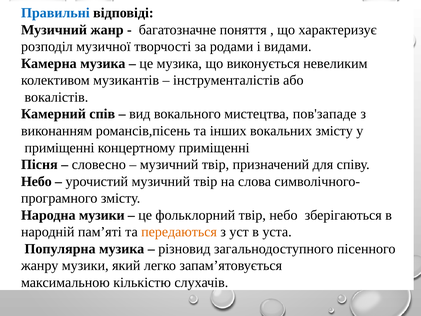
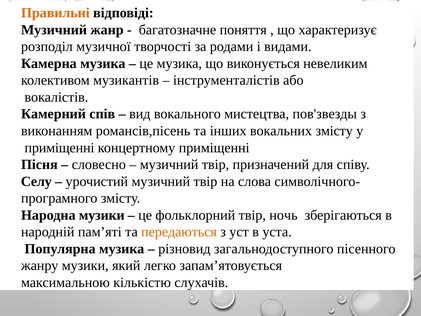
Правильні colour: blue -> orange (55, 13)
пов'западе: пов'западе -> пов'звезды (325, 114)
Небо: Небо -> Селу (36, 181)
твір небо: небо -> ночь (283, 215)
